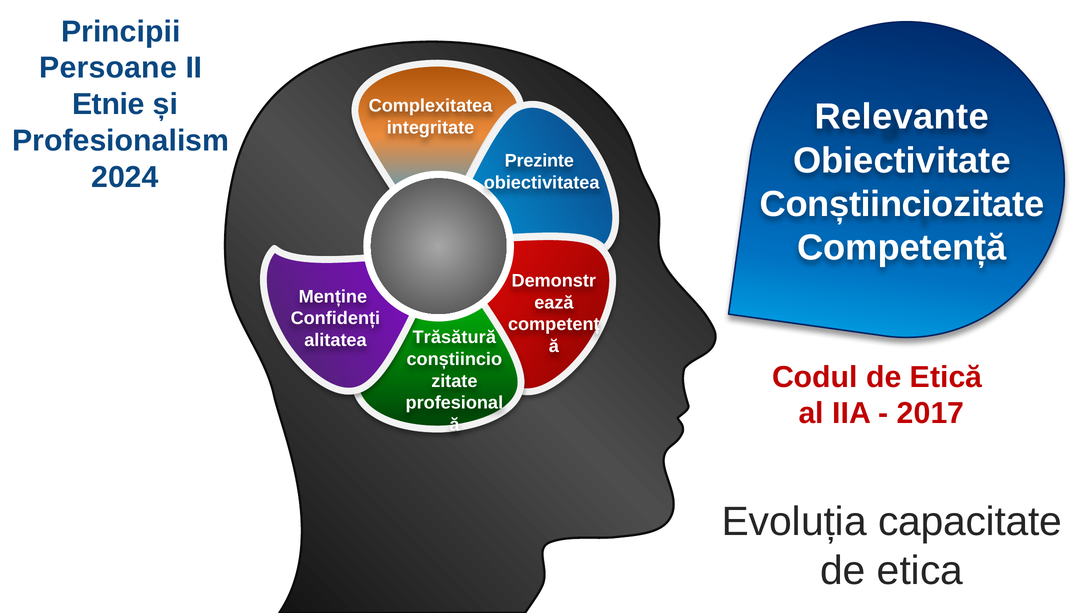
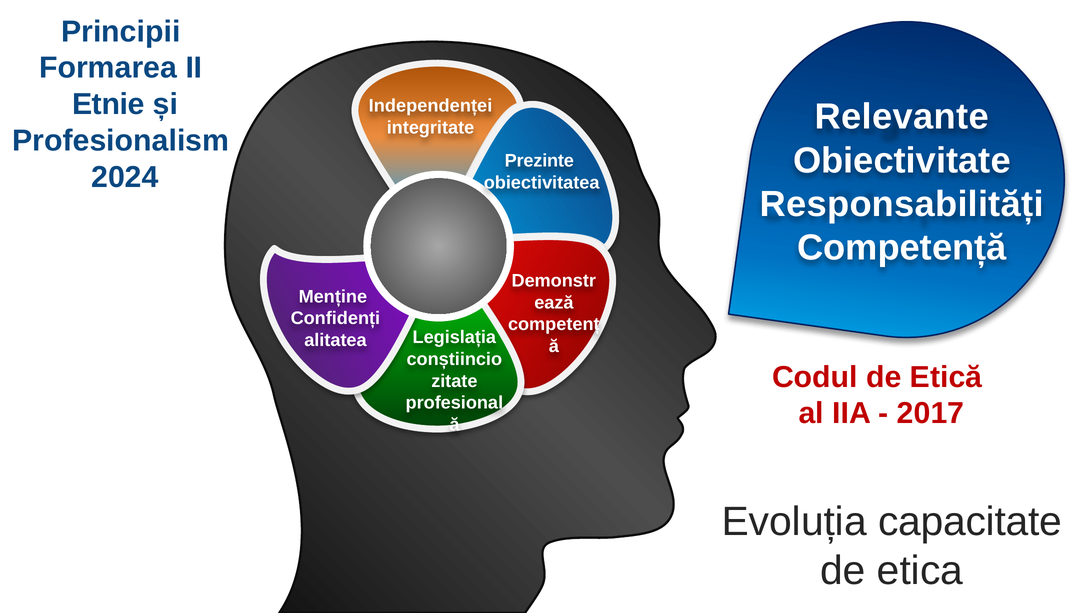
Persoane: Persoane -> Formarea (108, 68)
Complexitatea: Complexitatea -> Independenței (430, 106)
Conștiinciozitate: Conștiinciozitate -> Responsabilități (902, 204)
Trăsătură: Trăsătură -> Legislația (454, 337)
